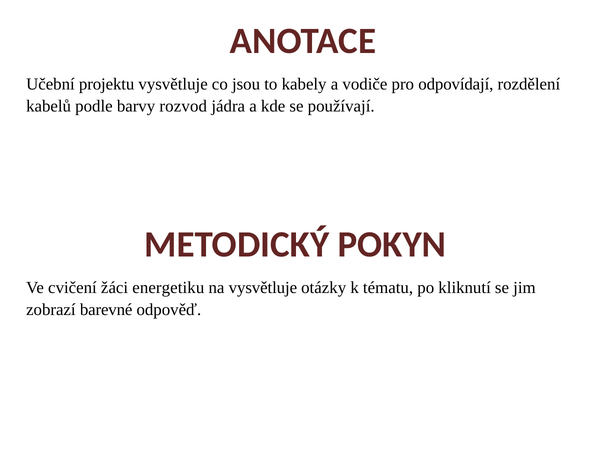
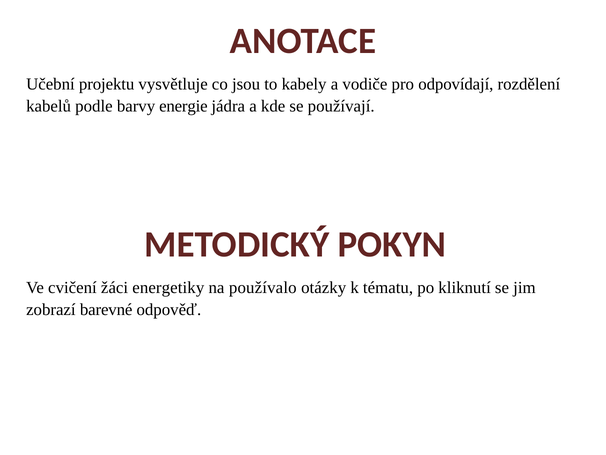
rozvod: rozvod -> energie (183, 106)
energetiku: energetiku -> energetiky (168, 287)
na vysvětluje: vysvětluje -> používalo (263, 287)
